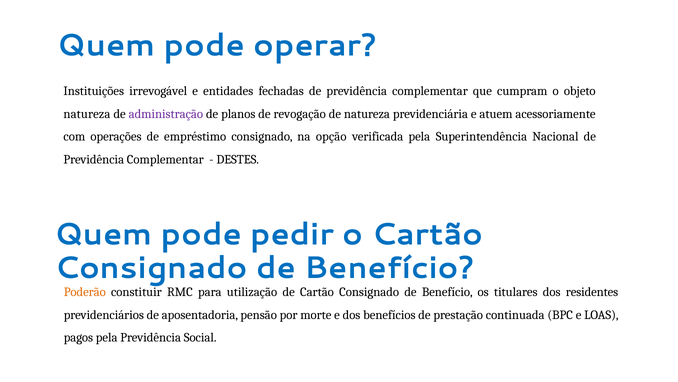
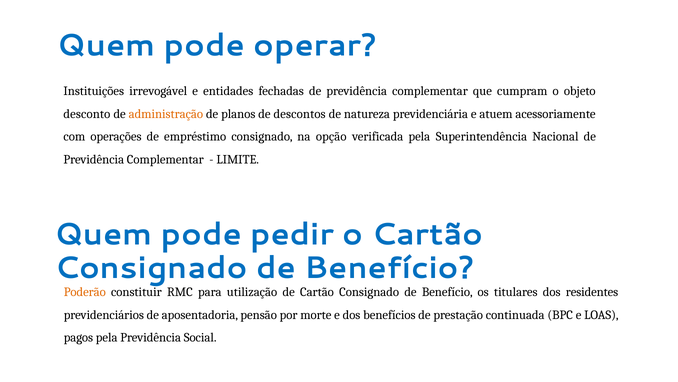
natureza: natureza -> desconto (87, 114)
administração colour: purple -> orange (166, 114)
revogação: revogação -> descontos (300, 114)
DESTES: DESTES -> LIMITE (238, 159)
